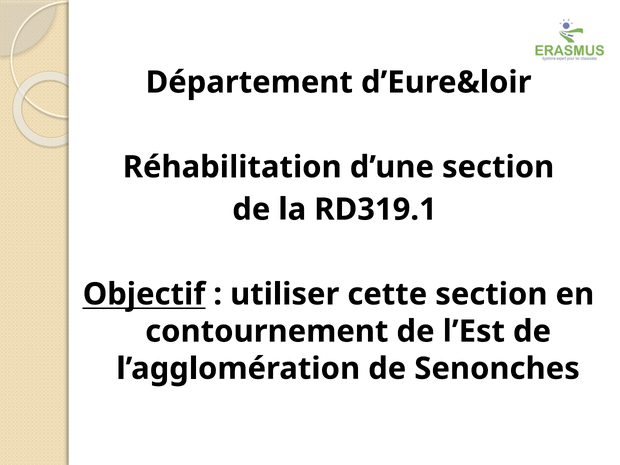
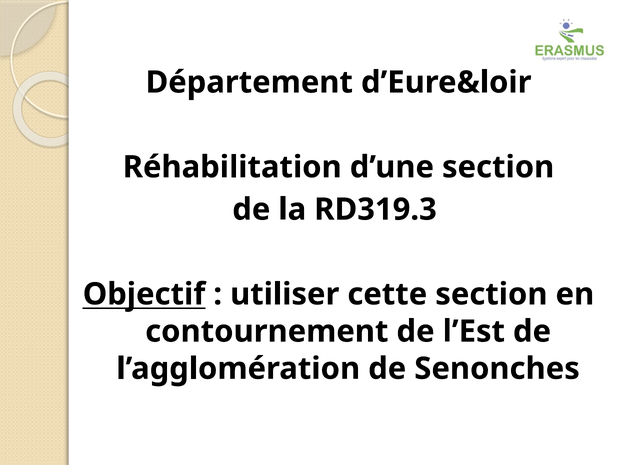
RD319.1: RD319.1 -> RD319.3 (376, 209)
